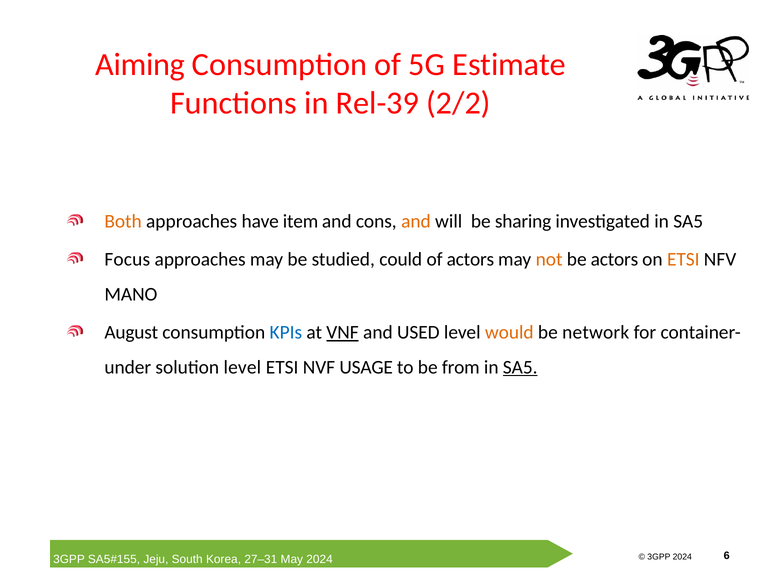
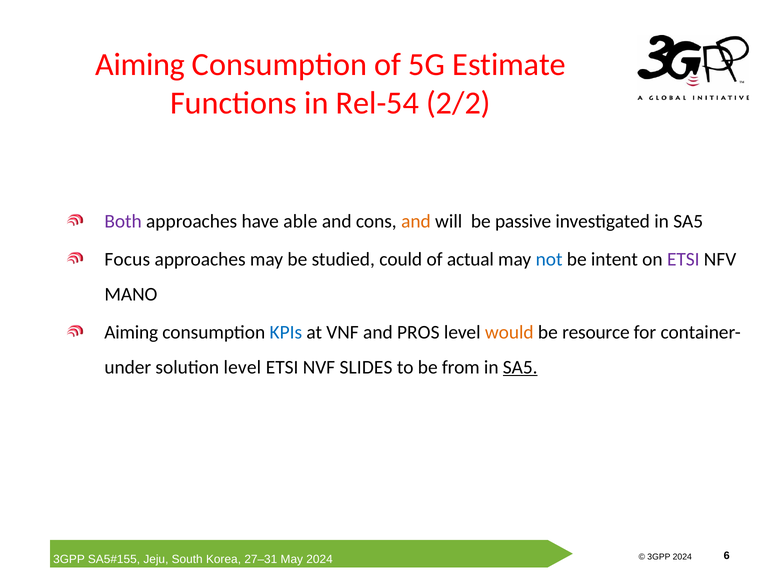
Rel-39: Rel-39 -> Rel-54 (377, 103)
Both colour: orange -> purple (123, 221)
item: item -> able (300, 221)
sharing: sharing -> passive (523, 221)
of actors: actors -> actual (470, 260)
not colour: orange -> blue (549, 260)
be actors: actors -> intent (614, 260)
ETSI colour: orange -> purple (683, 260)
August: August -> Aiming (131, 333)
VNF underline: present -> none (343, 333)
USED: USED -> PROS (418, 333)
network: network -> resource (596, 333)
USAGE: USAGE -> SLIDES (366, 367)
